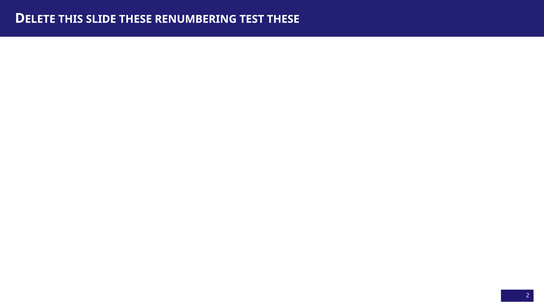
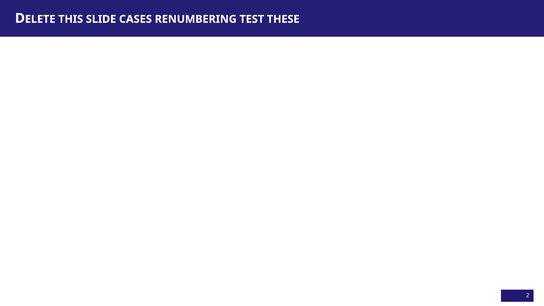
SLIDE THESE: THESE -> CASES (135, 19)
